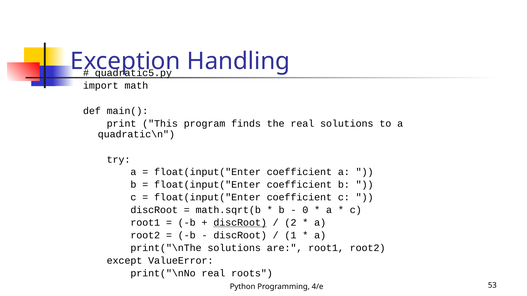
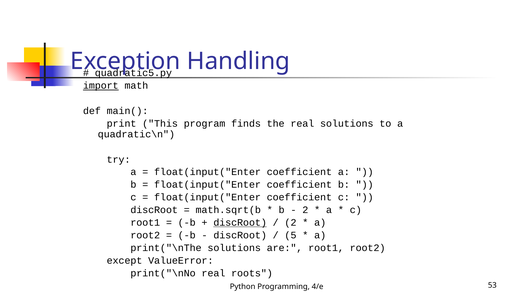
import underline: none -> present (101, 86)
0: 0 -> 2 (305, 210)
1: 1 -> 5 (291, 236)
